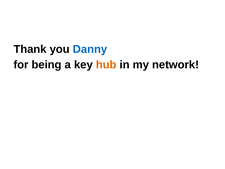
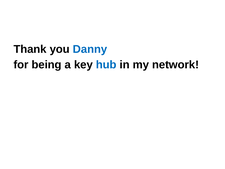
hub colour: orange -> blue (106, 65)
